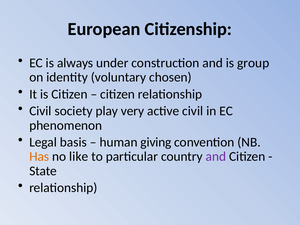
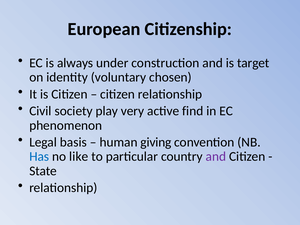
group: group -> target (253, 63)
active civil: civil -> find (193, 111)
Has colour: orange -> blue (39, 157)
